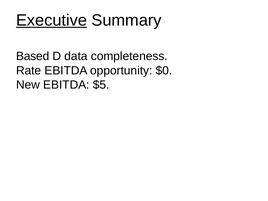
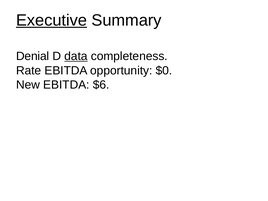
Based: Based -> Denial (33, 56)
data underline: none -> present (76, 56)
$5: $5 -> $6 (101, 85)
